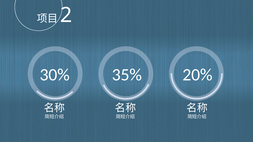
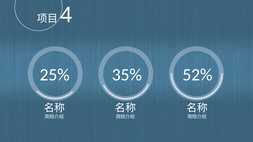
2: 2 -> 4 (66, 15)
30%: 30% -> 25% (55, 75)
20%: 20% -> 52% (198, 75)
